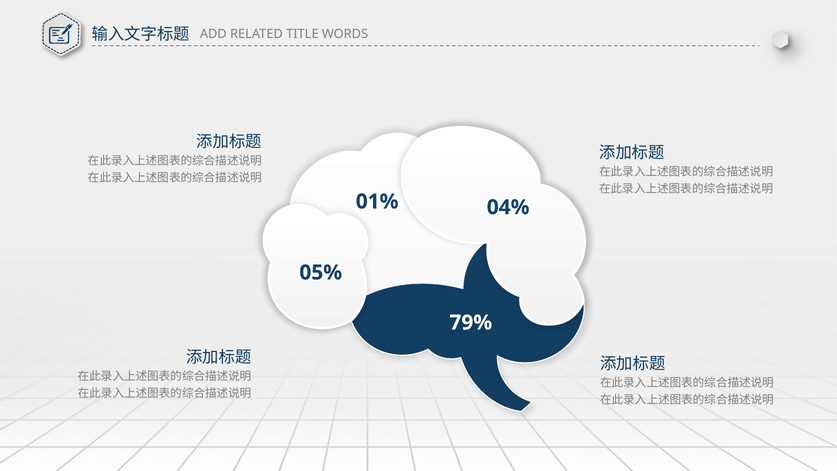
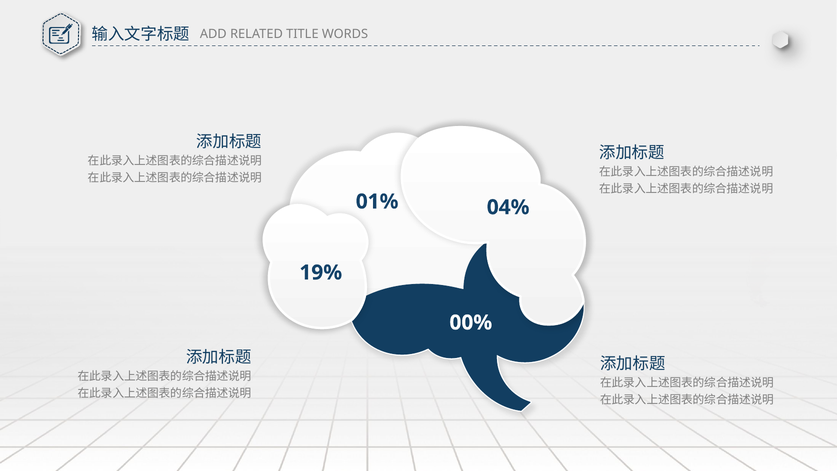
05%: 05% -> 19% (321, 273)
79%: 79% -> 00% (471, 323)
